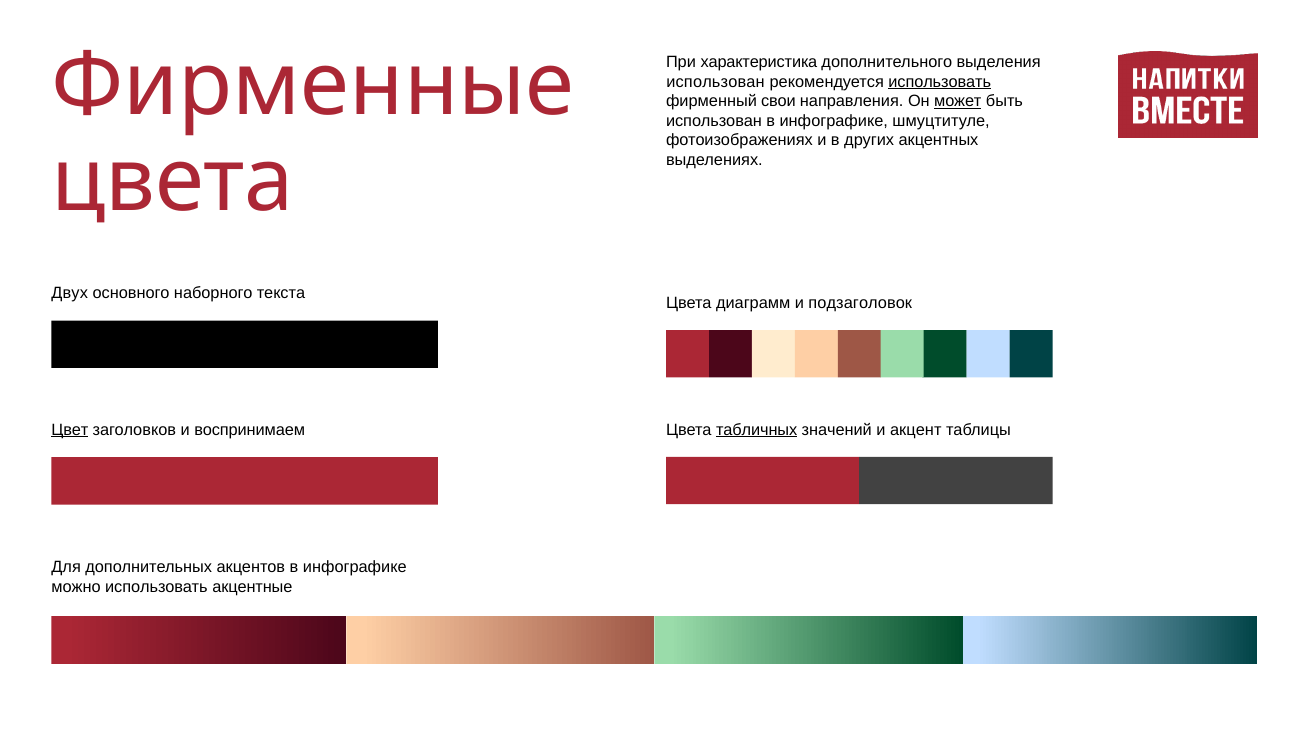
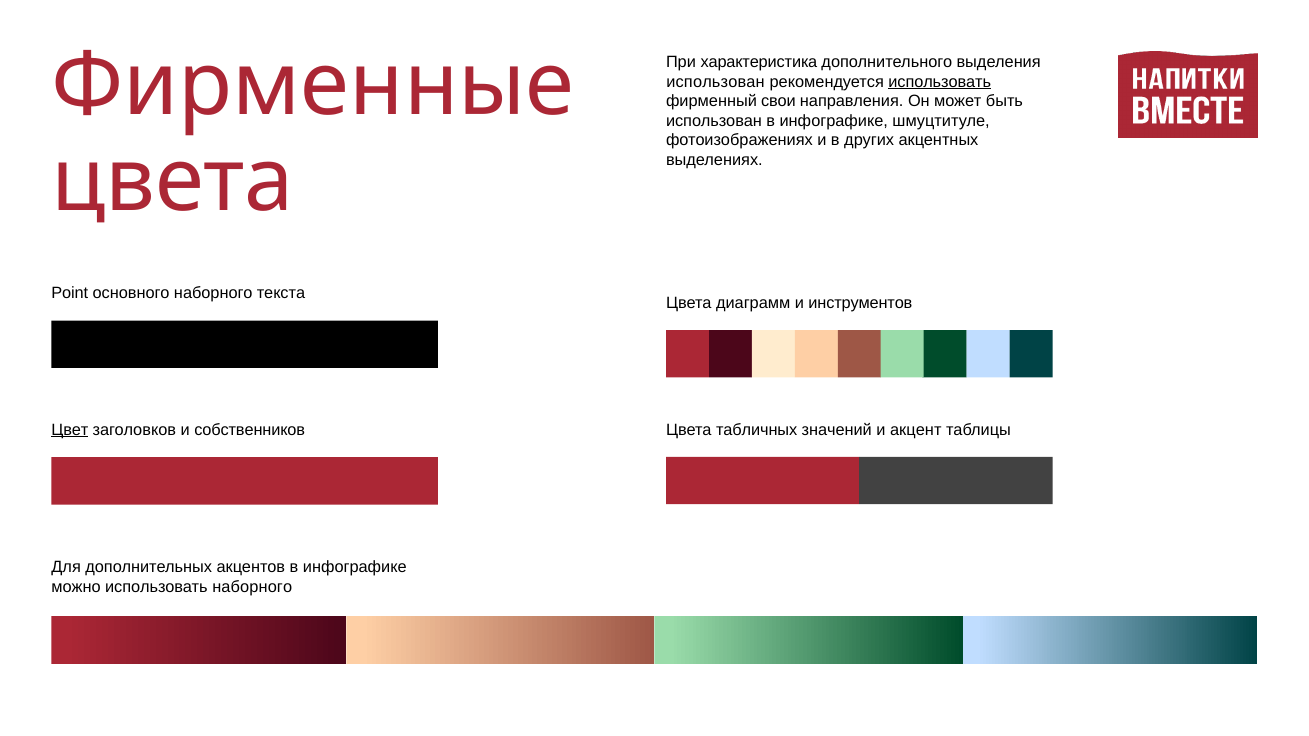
может underline: present -> none (958, 101)
Двух: Двух -> Point (70, 293)
подзаголовок: подзаголовок -> инструментов (860, 303)
воспринимаем: воспринимаем -> собственников (250, 430)
табличных underline: present -> none (757, 430)
использовать акцентные: акцентные -> наборного (252, 587)
